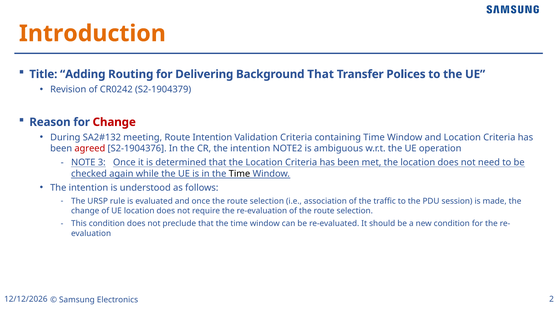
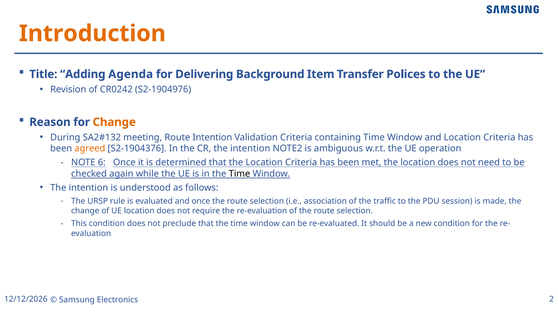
Routing: Routing -> Agenda (131, 74)
Background That: That -> Item (321, 74)
S2-1904379: S2-1904379 -> S2-1904976 (163, 89)
Change colour: red -> orange (114, 122)
agreed colour: red -> orange (90, 148)
3: 3 -> 6 (102, 163)
